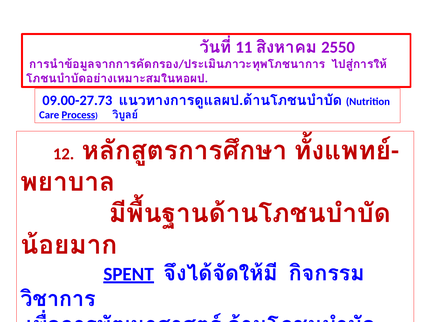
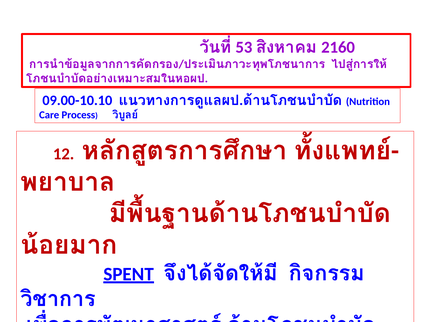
11: 11 -> 53 (244, 47)
2550: 2550 -> 2160 (338, 47)
09.00-27.73: 09.00-27.73 -> 09.00-10.10 (77, 100)
Process underline: present -> none (78, 115)
